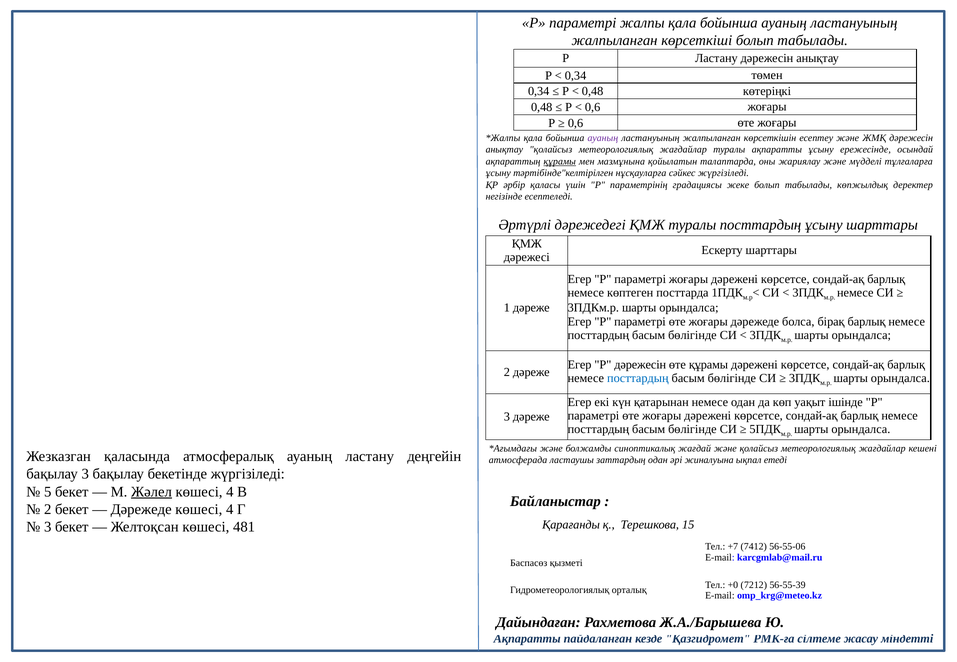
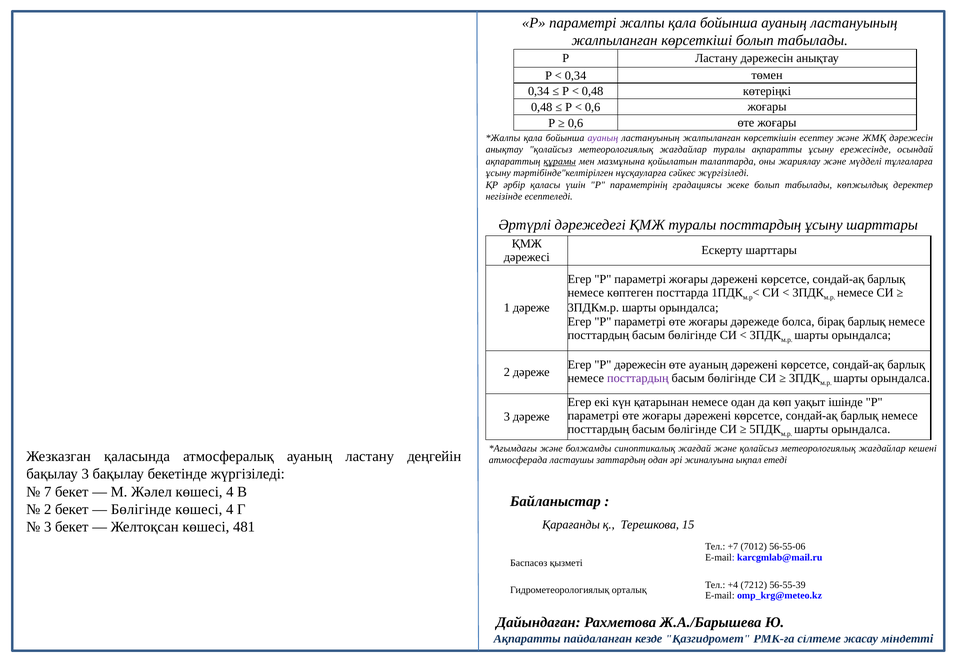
өте құрамы: құрамы -> ауаның (708, 365)
посттардың colour: blue -> purple (638, 378)
5: 5 -> 7 (48, 492)
Жәлел underline: present -> none (151, 492)
Дәрежеде: Дәрежеде -> Бөлігінде (141, 510)
7412: 7412 -> 7012 (754, 547)
+0: +0 -> +4 (733, 585)
